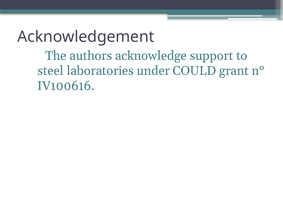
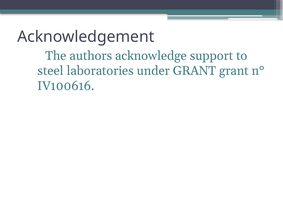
under COULD: COULD -> GRANT (194, 71)
